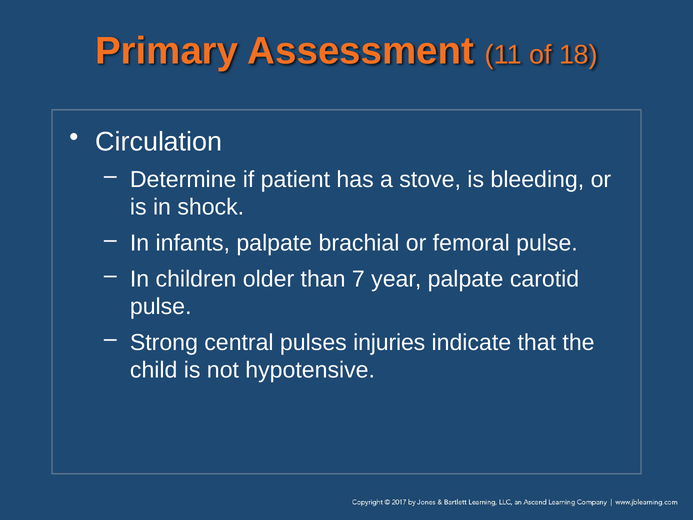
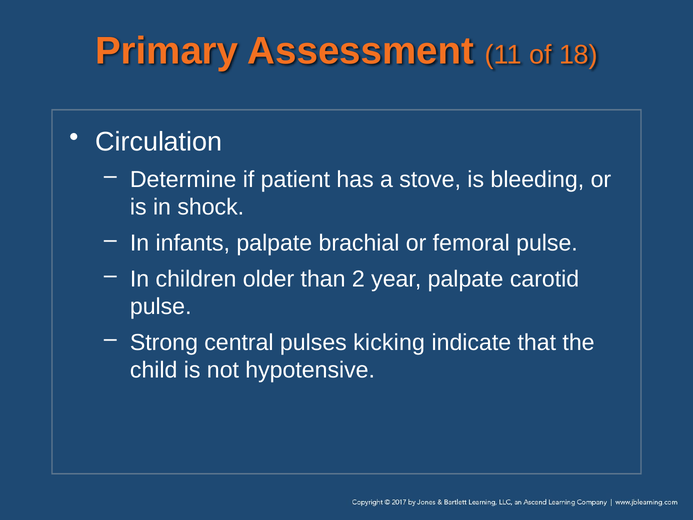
7: 7 -> 2 (358, 279)
injuries: injuries -> kicking (389, 342)
